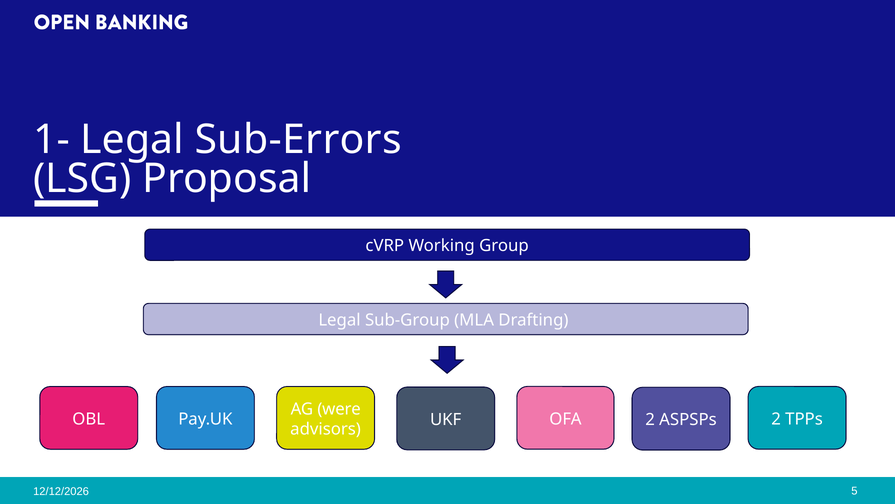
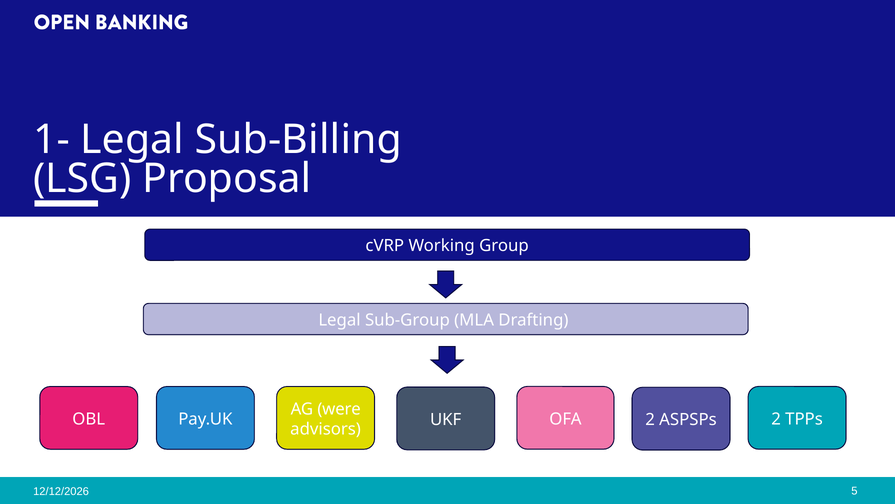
Sub-Errors: Sub-Errors -> Sub-Billing (298, 139)
